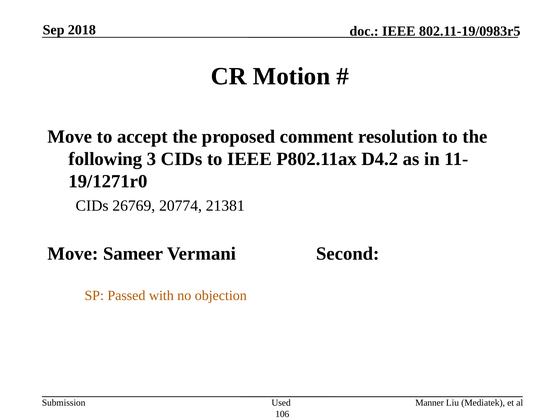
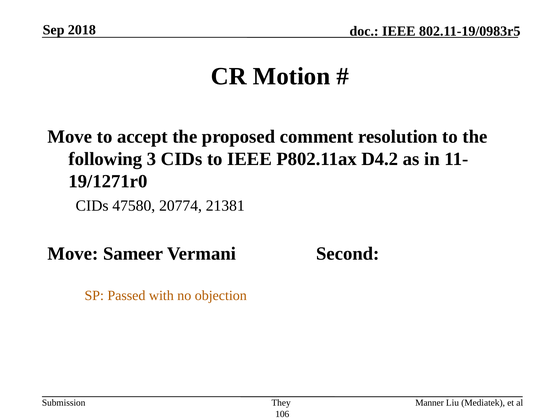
26769: 26769 -> 47580 (134, 206)
Used: Used -> They (281, 403)
